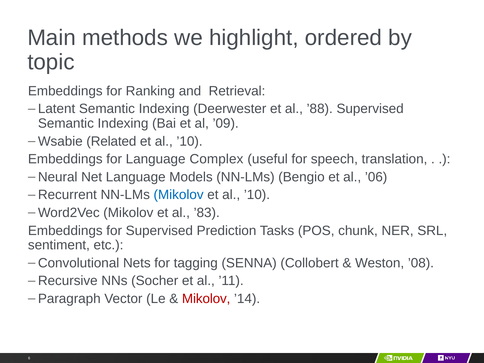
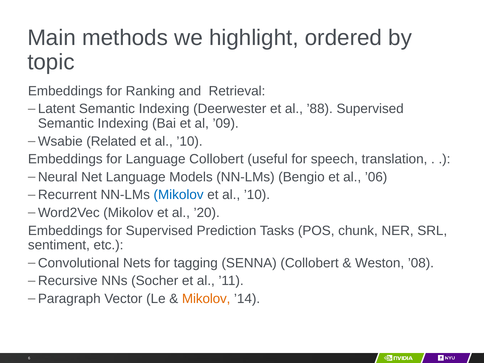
Language Complex: Complex -> Collobert (216, 159)
’83: ’83 -> ’20 (207, 213)
Mikolov colour: red -> orange (206, 299)
